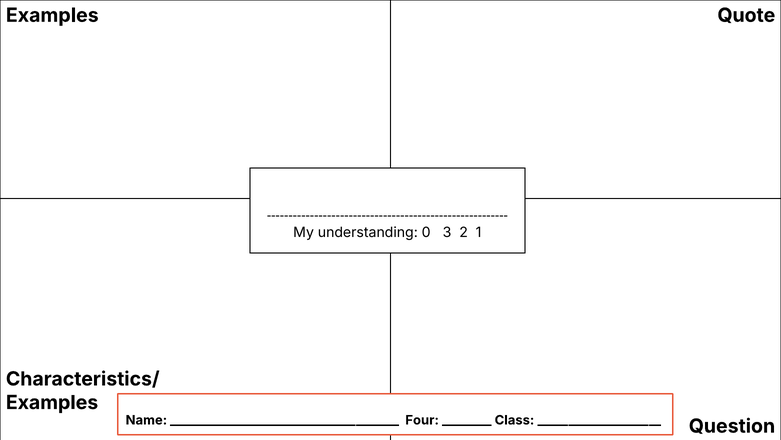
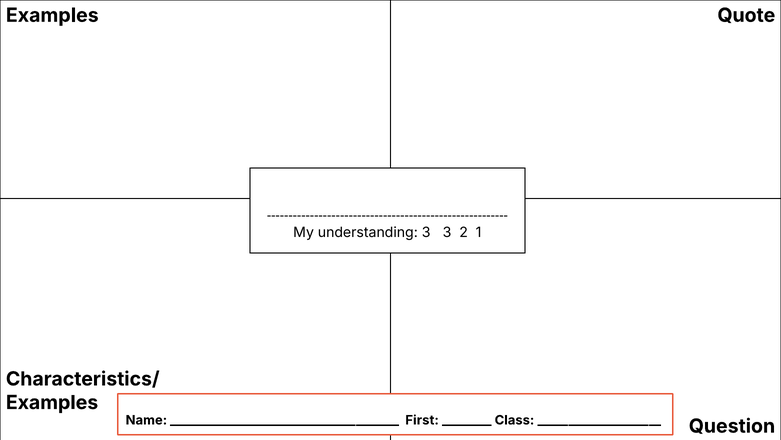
understanding 0: 0 -> 3 (426, 232)
Four: Four -> First (422, 420)
